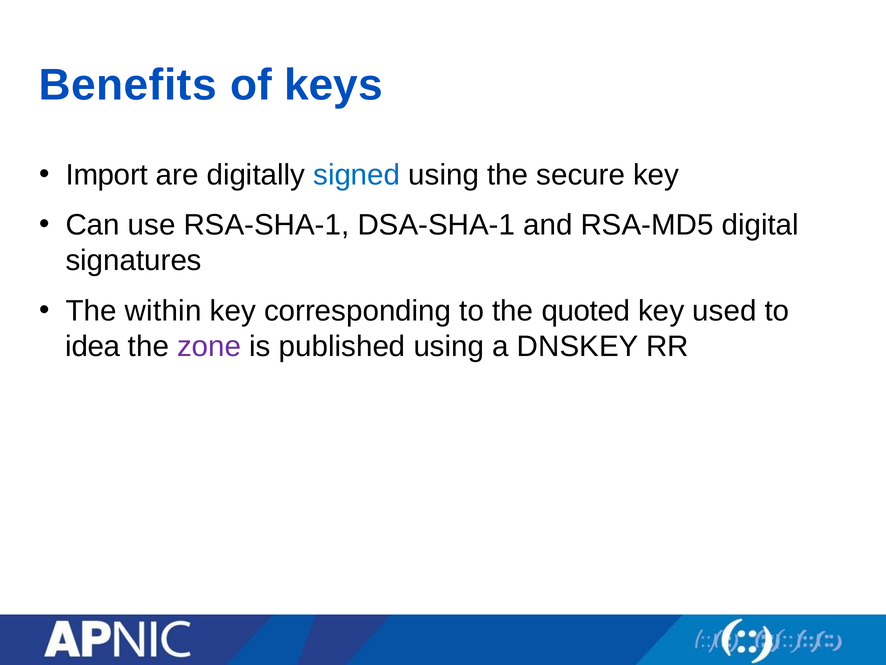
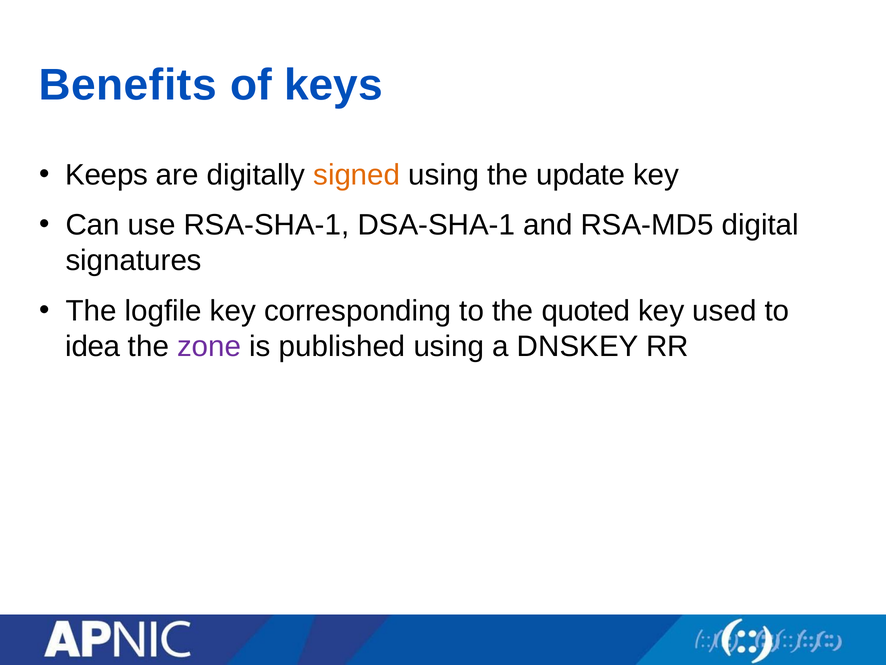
Import: Import -> Keeps (107, 175)
signed colour: blue -> orange (357, 175)
secure: secure -> update (581, 175)
within: within -> logfile (163, 311)
